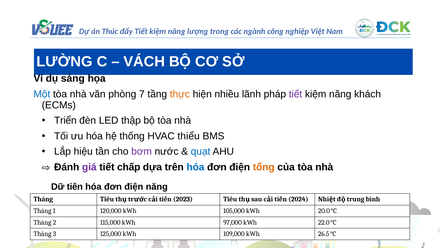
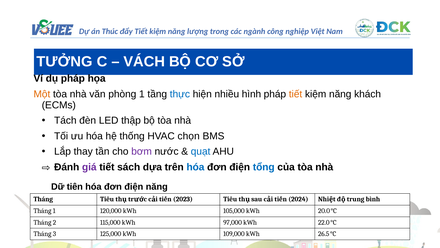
LƯỜNG: LƯỜNG -> TƯỞNG (64, 62)
dụ sáng: sáng -> pháp (73, 78)
Một colour: blue -> orange (42, 94)
phòng 7: 7 -> 1 (142, 94)
thực colour: orange -> blue (180, 94)
lãnh: lãnh -> hình (251, 94)
tiết colour: purple -> orange (296, 94)
Triển: Triển -> Tách (65, 120)
thiểu: thiểu -> chọn (189, 136)
hiệu: hiệu -> thay (83, 151)
chấp: chấp -> sách (129, 167)
tổng colour: orange -> blue (264, 167)
